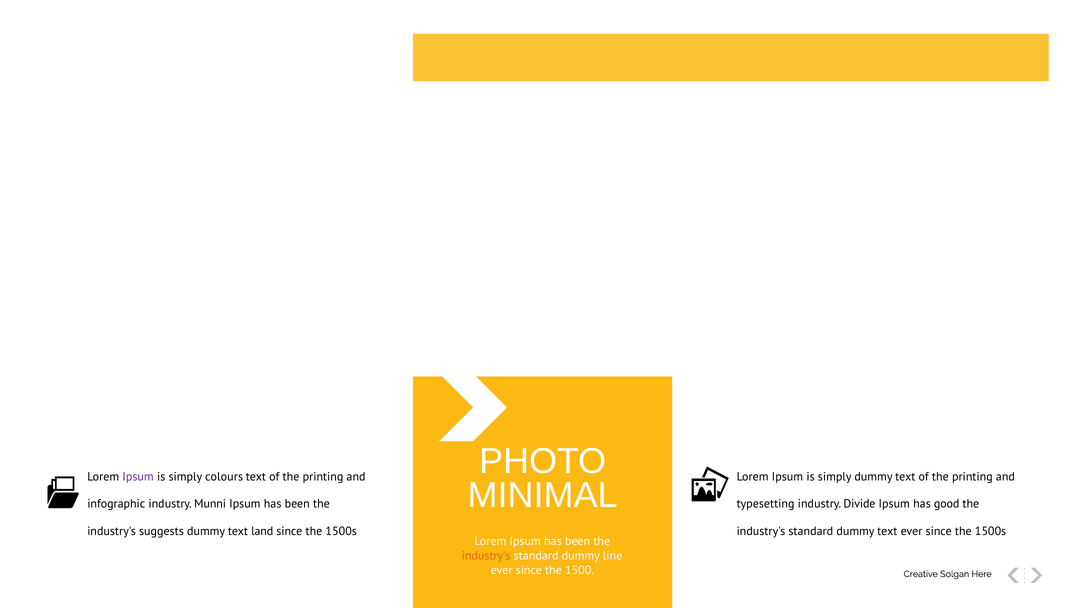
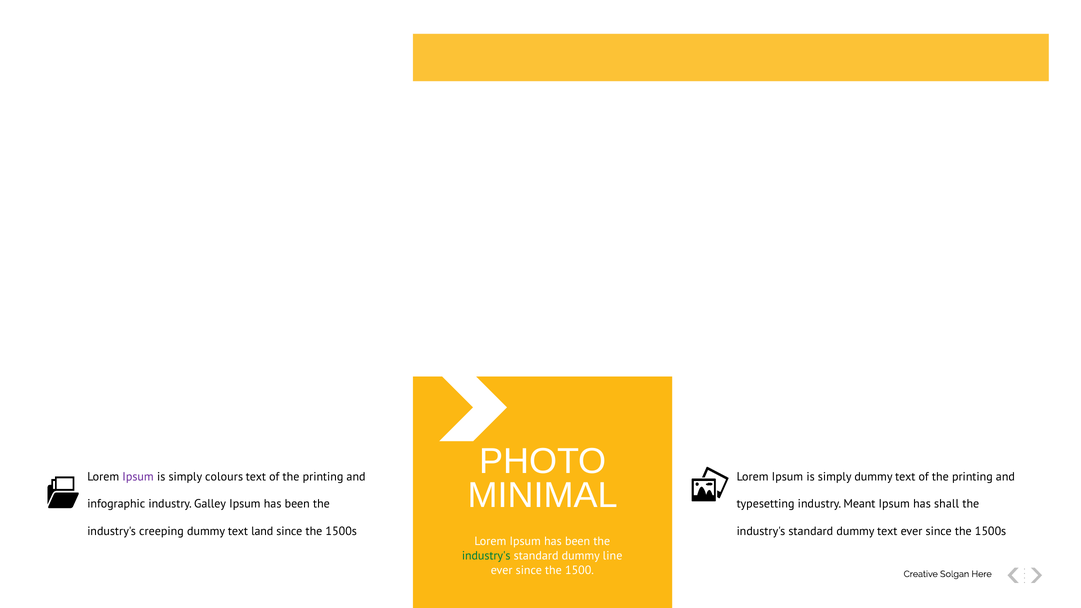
Munni: Munni -> Galley (210, 504)
Divide: Divide -> Meant (859, 504)
good: good -> shall (947, 504)
suggests: suggests -> creeping (161, 531)
industry's colour: orange -> green (486, 556)
